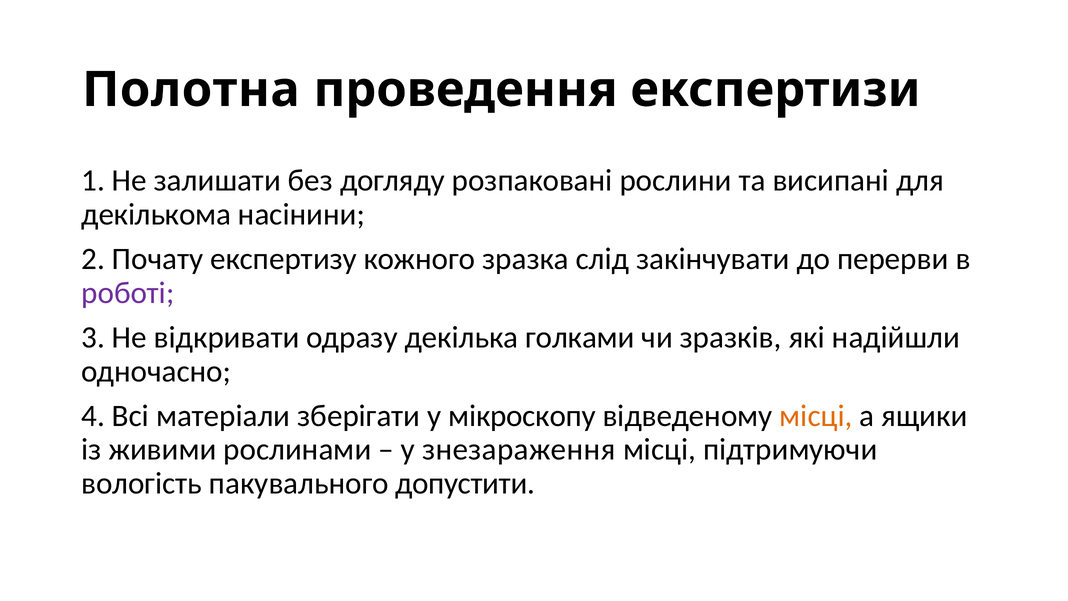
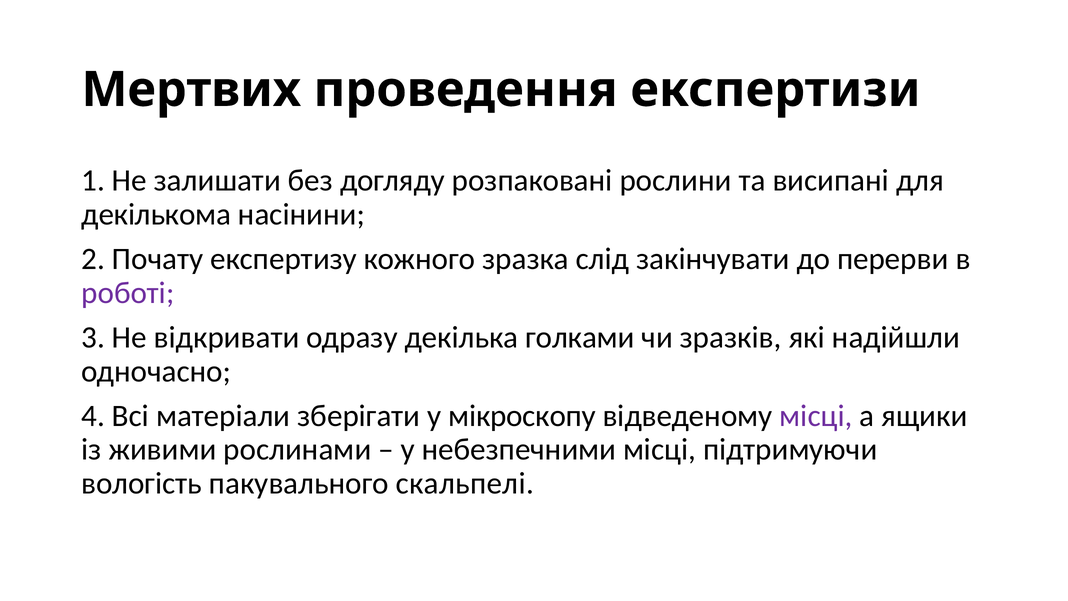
Полотна: Полотна -> Мертвих (191, 90)
місці colour: orange -> purple (816, 416)
знезараження: знезараження -> небезпечними (519, 450)
допустити: допустити -> скальпелі (465, 483)
